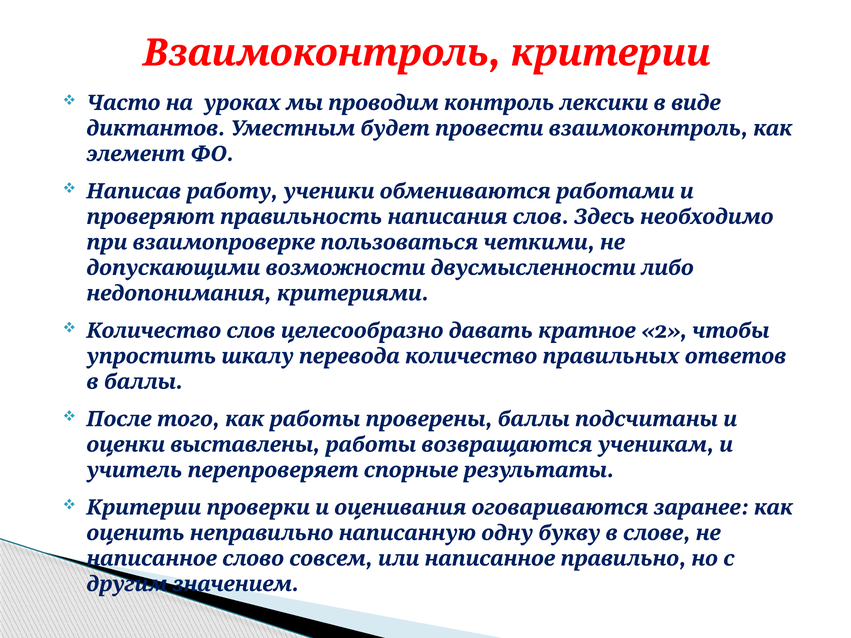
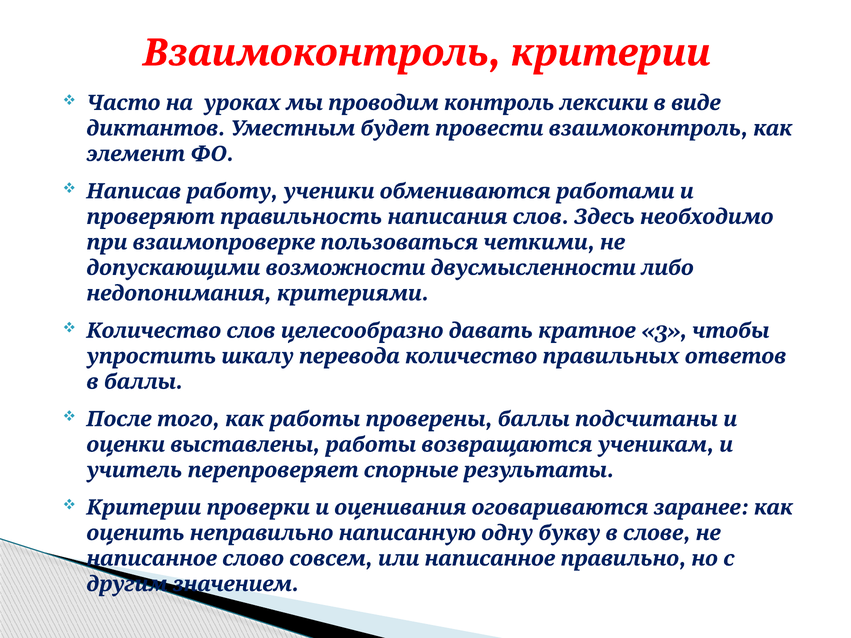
2: 2 -> 3 (664, 331)
